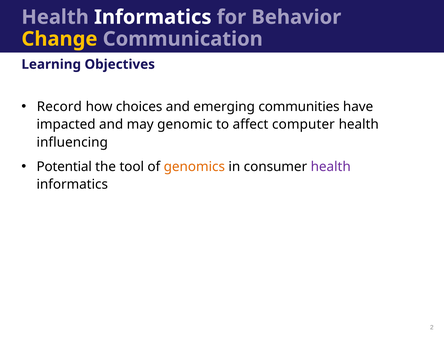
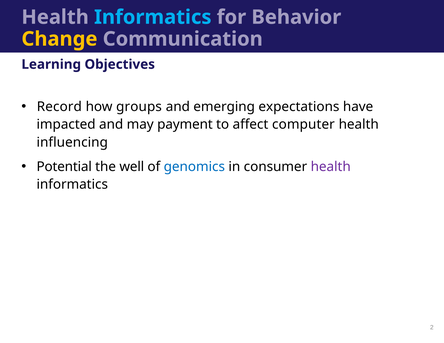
Informatics colour: white -> light blue (153, 17)
choices: choices -> groups (139, 107)
communities: communities -> expectations (299, 107)
genomic: genomic -> payment (185, 125)
tool: tool -> well (132, 167)
genomics colour: orange -> blue (194, 167)
